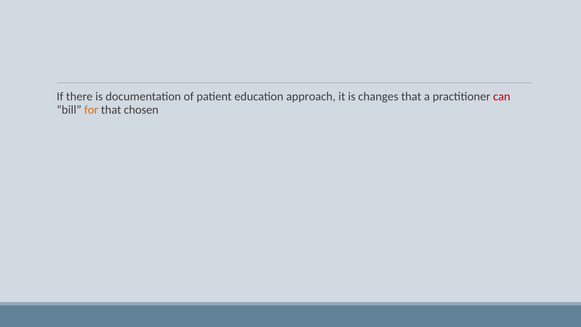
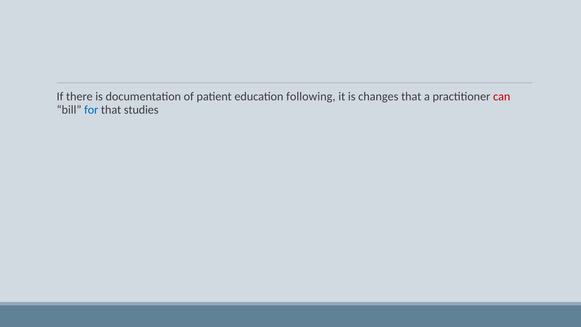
approach: approach -> following (311, 97)
for colour: orange -> blue (91, 110)
chosen: chosen -> studies (141, 110)
